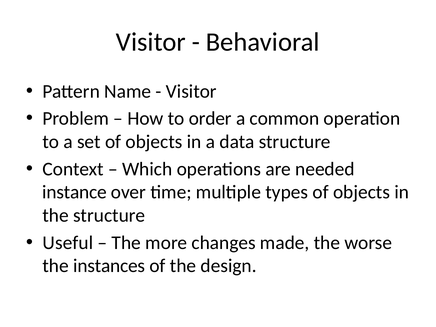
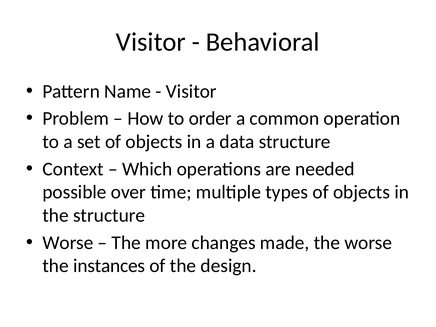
instance: instance -> possible (75, 192)
Useful: Useful -> Worse (68, 243)
